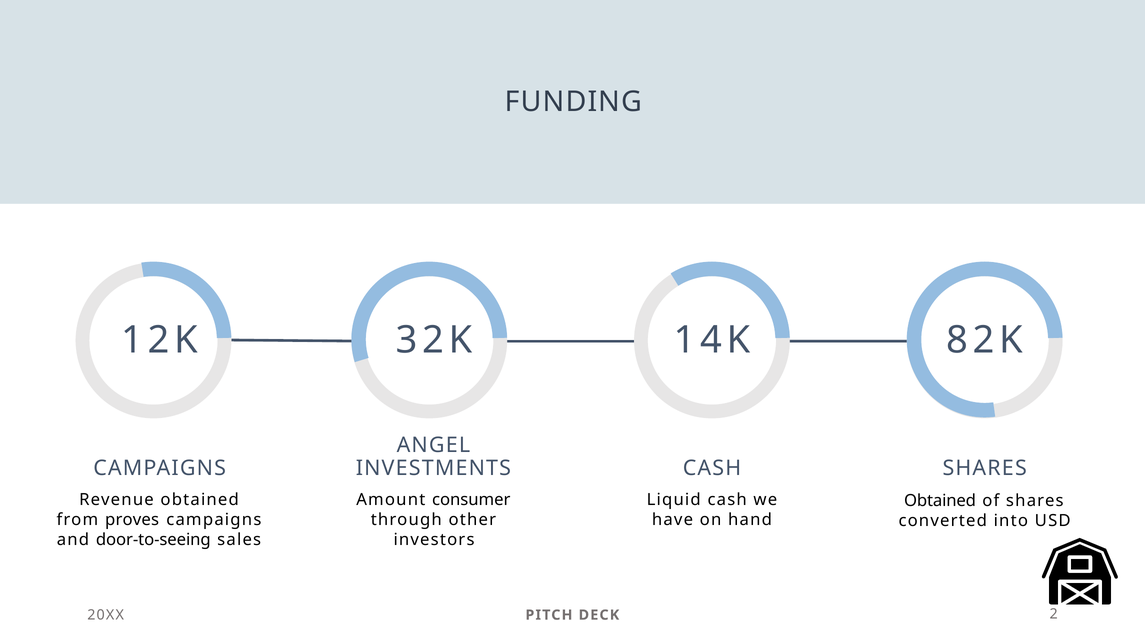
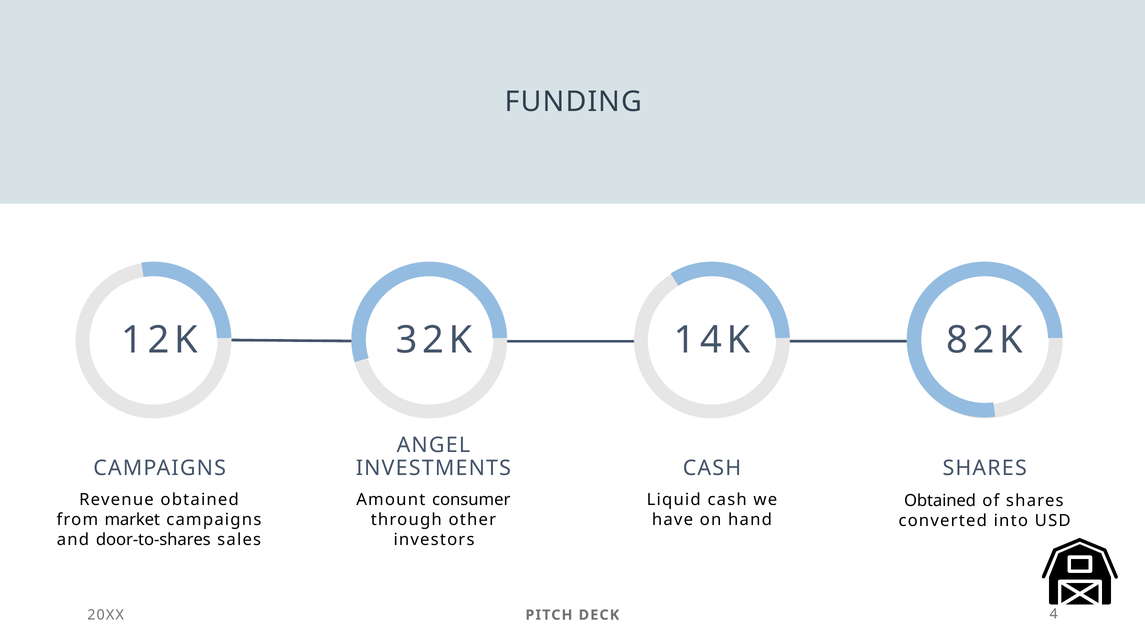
proves: proves -> market (132, 520)
door-to-seeing: door-to-seeing -> door-to-shares (153, 540)
2: 2 -> 4 (1054, 614)
